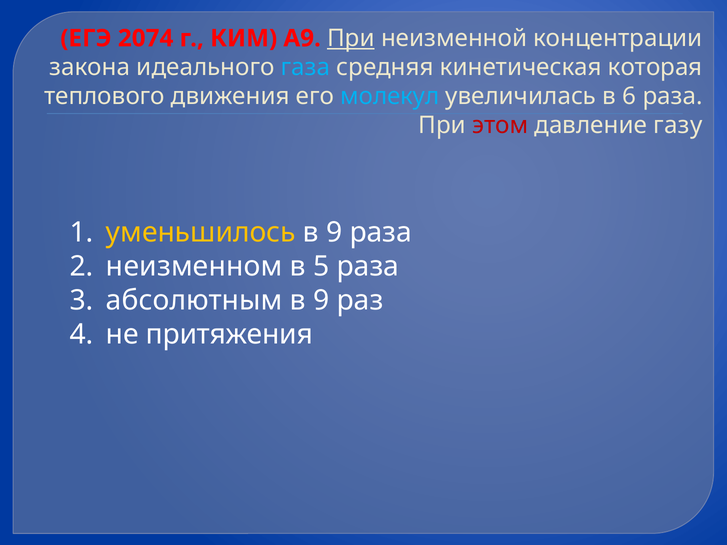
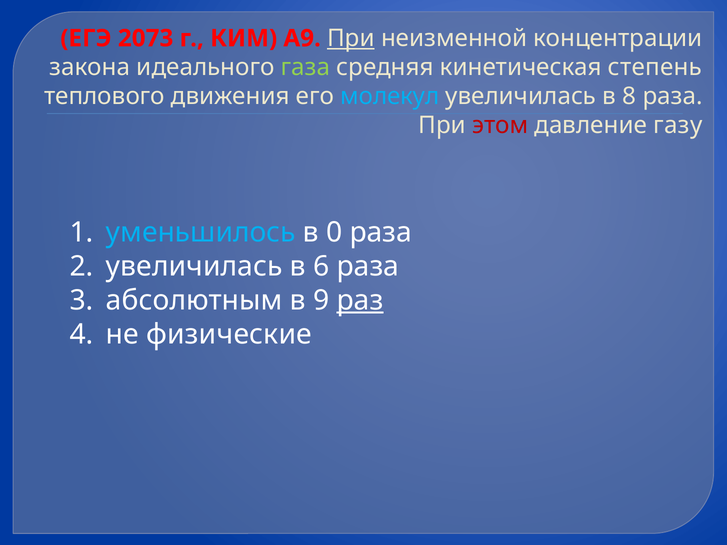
2074: 2074 -> 2073 (146, 38)
газа colour: light blue -> light green (305, 67)
которая: которая -> степень (655, 67)
6: 6 -> 8 (629, 96)
уменьшилось colour: yellow -> light blue (201, 233)
9: 9 -> 0 (334, 233)
неизменном: неизменном -> увеличилась (194, 267)
5: 5 -> 6 (321, 267)
раз underline: none -> present (360, 301)
притяжения: притяжения -> физические (229, 334)
